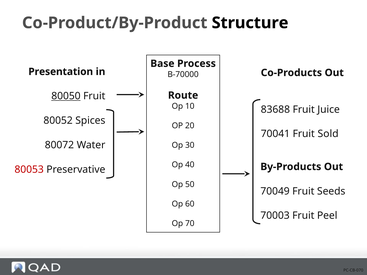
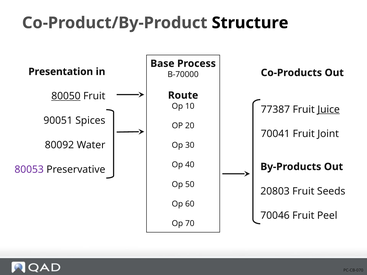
83688: 83688 -> 77387 (275, 110)
Juice underline: none -> present (329, 110)
80052: 80052 -> 90051 (58, 121)
Sold: Sold -> Joint (328, 134)
80072: 80072 -> 80092 (59, 145)
80053 colour: red -> purple (29, 170)
70049: 70049 -> 20803 (275, 191)
70003: 70003 -> 70046 (275, 216)
